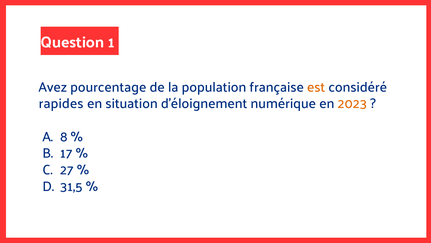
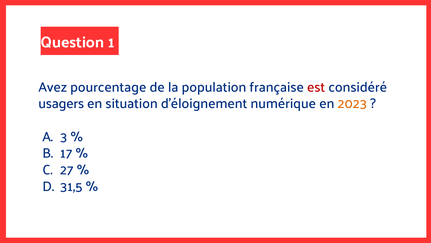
est colour: orange -> red (316, 87)
rapides: rapides -> usagers (61, 103)
8: 8 -> 3 (64, 137)
